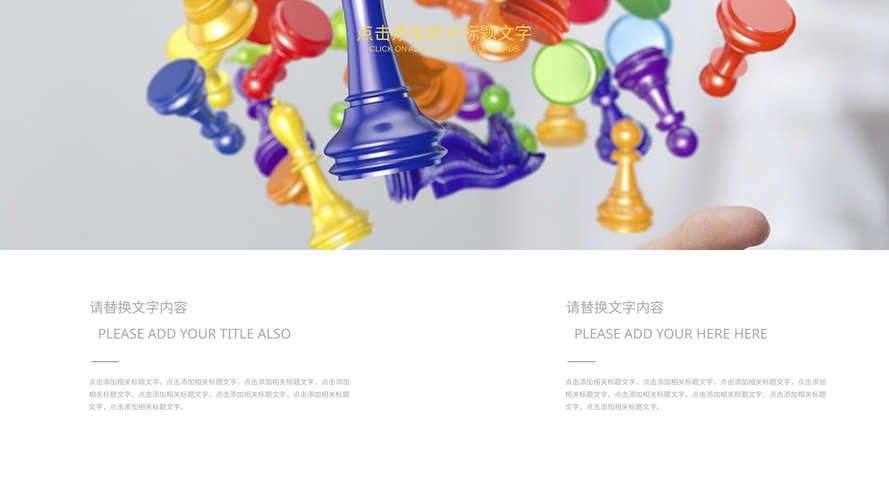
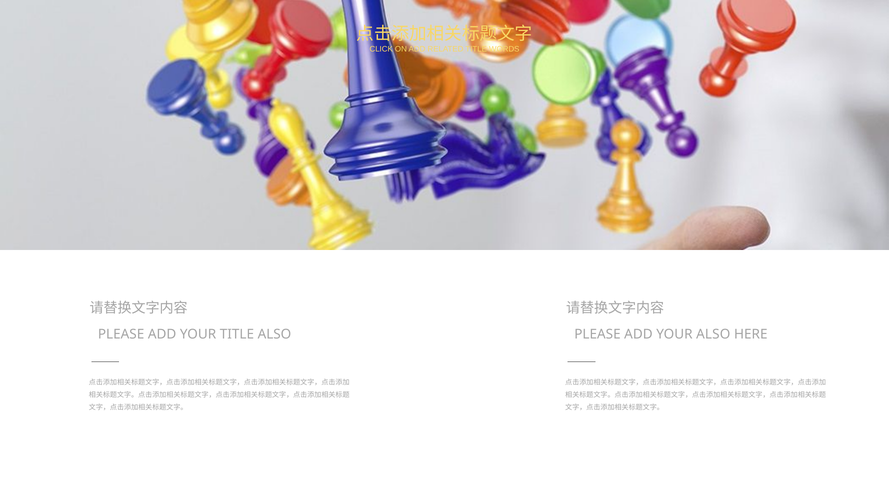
YOUR HERE: HERE -> ALSO (713, 334)
